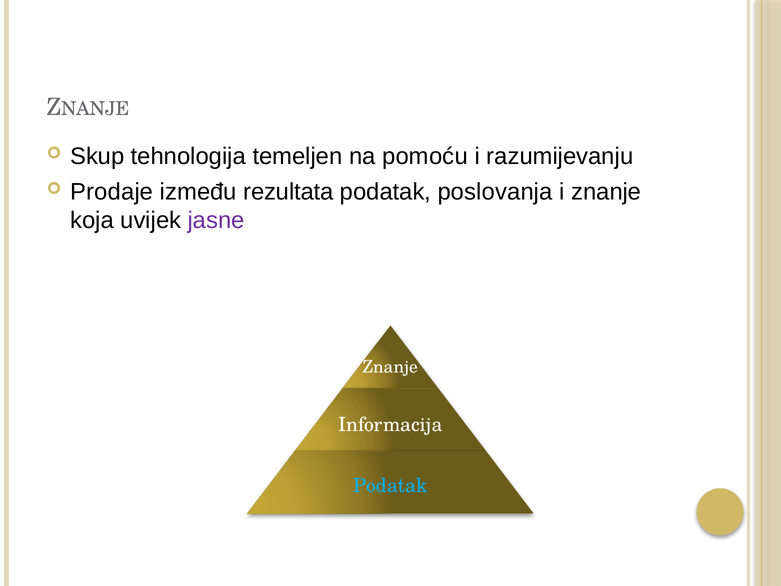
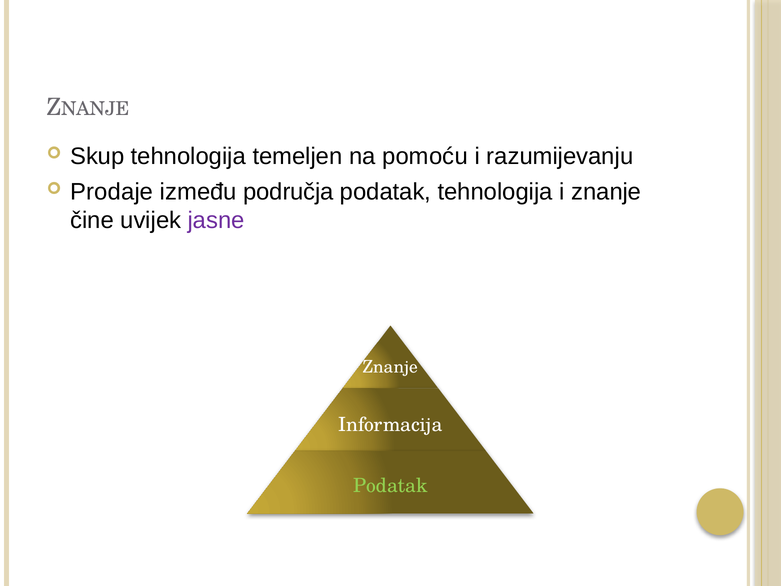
rezultata: rezultata -> područja (288, 192)
podatak poslovanja: poslovanja -> tehnologija (495, 192)
koja: koja -> čine (92, 220)
Podatak colour: light blue -> light green (390, 485)
